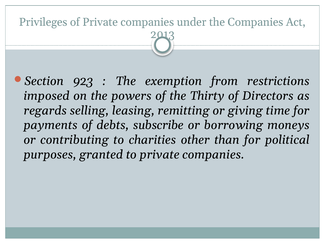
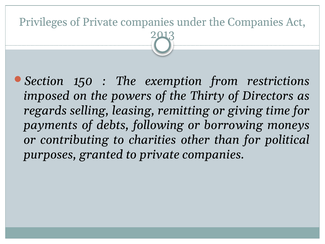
923: 923 -> 150 (83, 81)
subscribe: subscribe -> following (158, 125)
